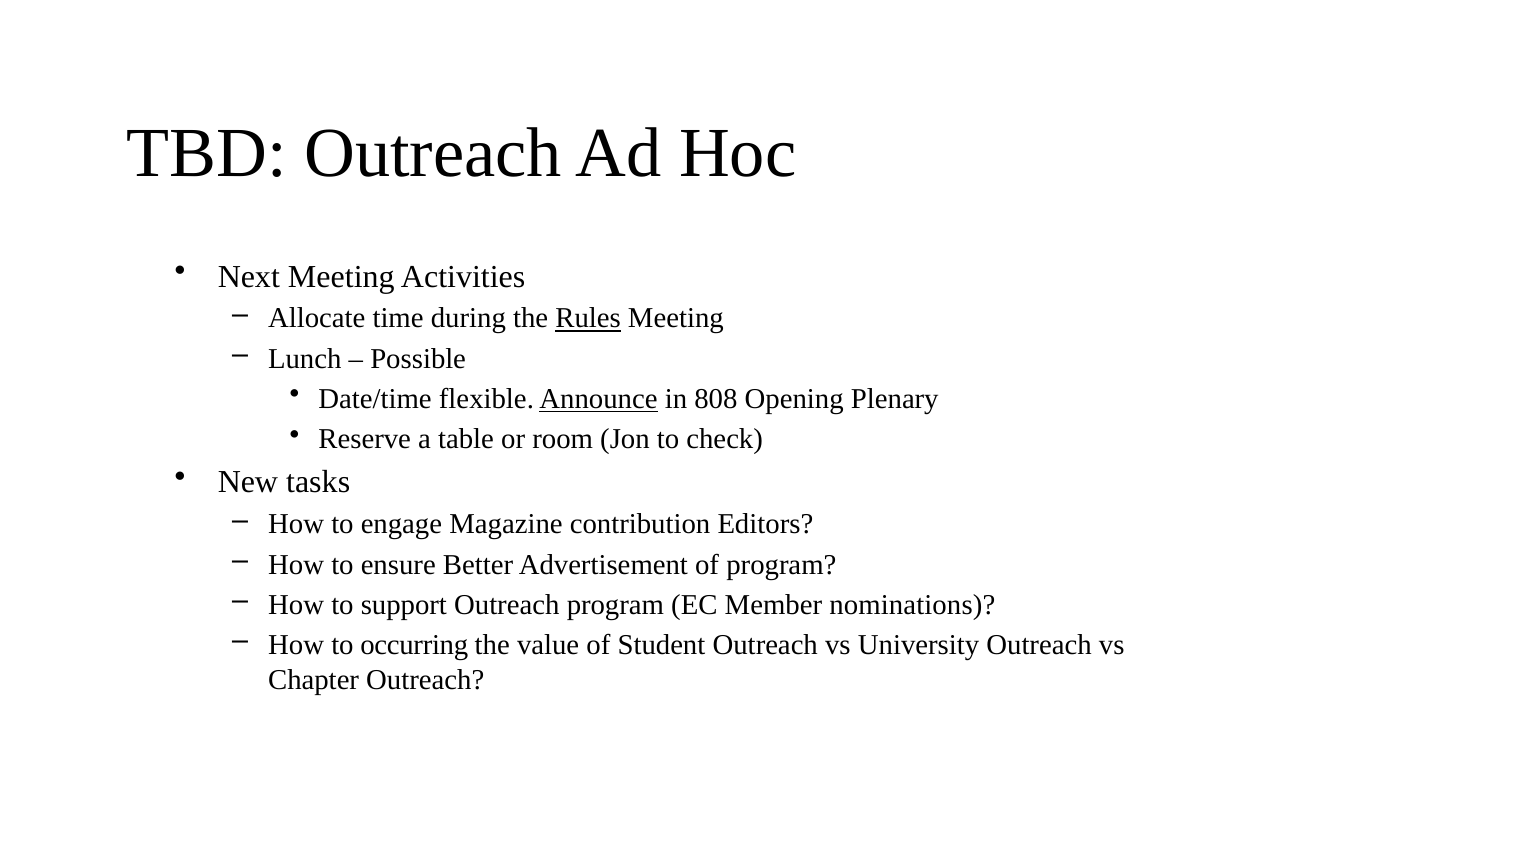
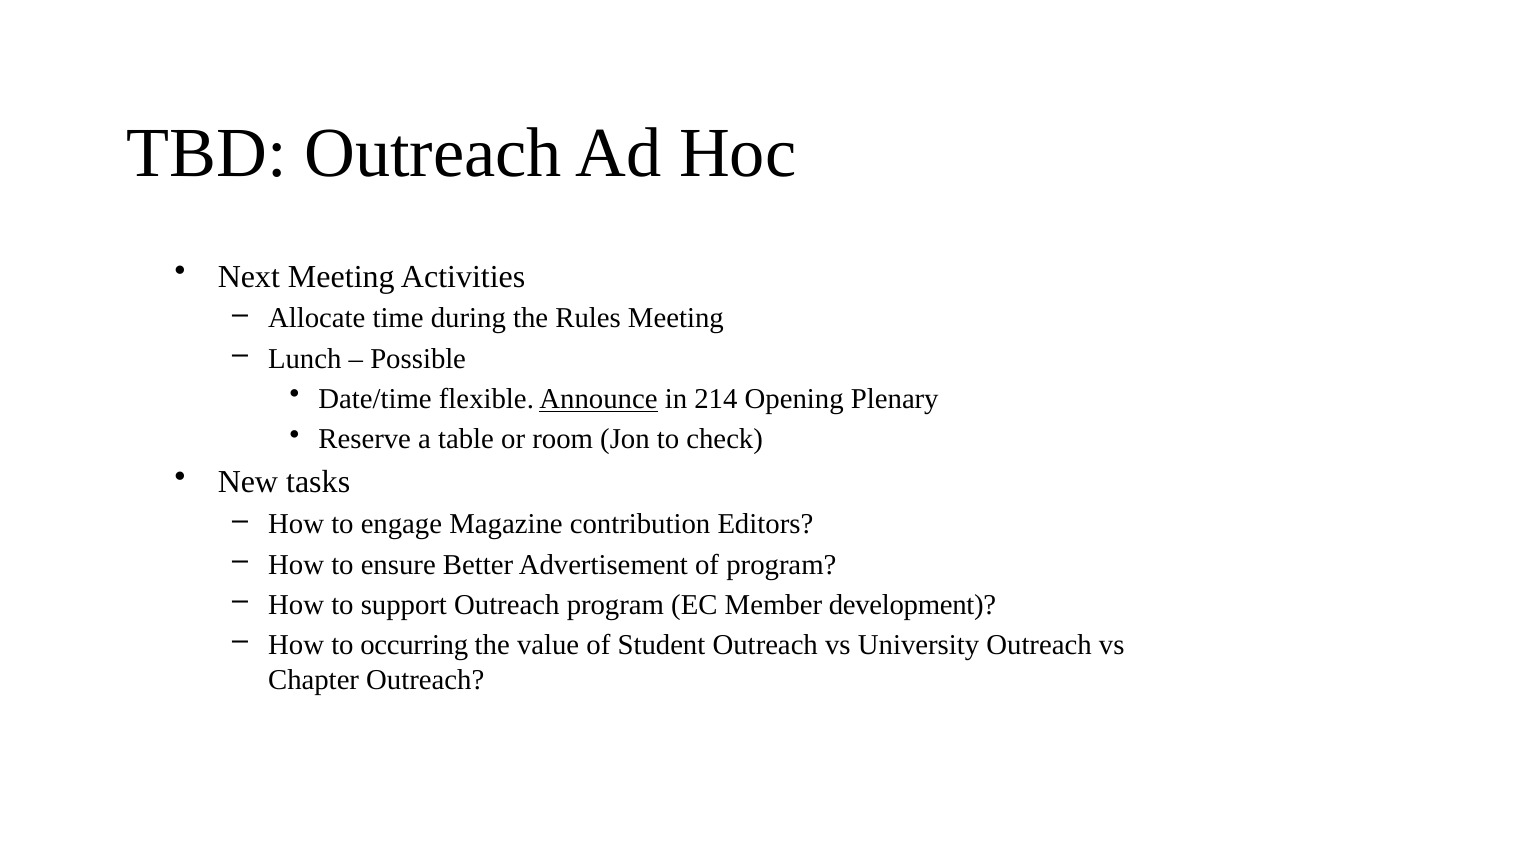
Rules underline: present -> none (588, 319)
808: 808 -> 214 (716, 399)
nominations: nominations -> development (913, 605)
